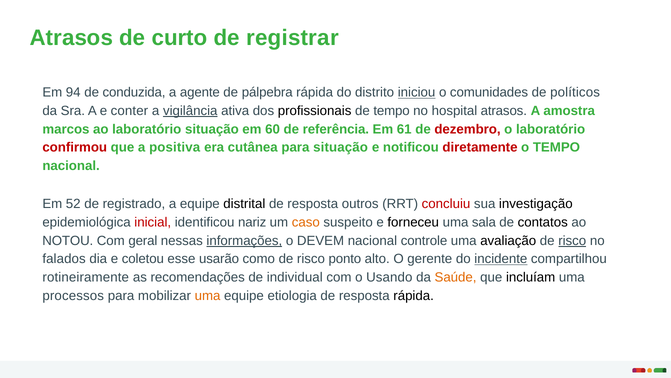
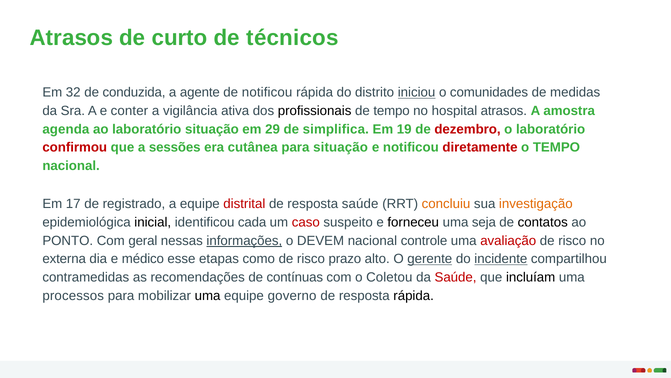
registrar: registrar -> técnicos (293, 38)
94: 94 -> 32 (73, 92)
de pálpebra: pálpebra -> notificou (267, 92)
políticos: políticos -> medidas (575, 92)
vigilância underline: present -> none (190, 111)
marcos: marcos -> agenda (66, 129)
60: 60 -> 29 (273, 129)
referência: referência -> simplifica (336, 129)
61: 61 -> 19 (404, 129)
positiva: positiva -> sessões (175, 147)
52: 52 -> 17 (73, 204)
distrital colour: black -> red (244, 204)
resposta outros: outros -> saúde (360, 204)
concluiu colour: red -> orange (446, 204)
investigação colour: black -> orange (536, 204)
inicial colour: red -> black (153, 222)
nariz: nariz -> cada (252, 222)
caso colour: orange -> red (306, 222)
sala: sala -> seja (484, 222)
NOTOU: NOTOU -> PONTO (68, 240)
avaliação colour: black -> red (508, 240)
risco underline: present -> none (572, 240)
falados: falados -> externa (64, 259)
coletou: coletou -> médico (143, 259)
usarão: usarão -> etapas (219, 259)
ponto: ponto -> prazo (345, 259)
gerente underline: none -> present (430, 259)
rotineiramente: rotineiramente -> contramedidas (86, 277)
individual: individual -> contínuas (295, 277)
Usando: Usando -> Coletou (389, 277)
Saúde colour: orange -> red (456, 277)
uma colour: orange -> black (208, 295)
etiologia: etiologia -> governo (292, 295)
